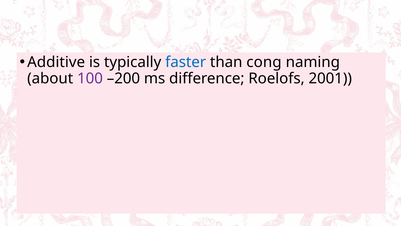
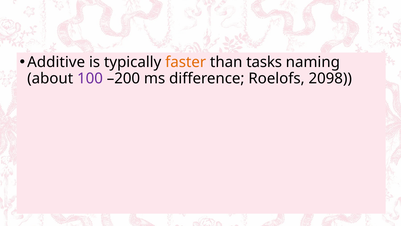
faster colour: blue -> orange (186, 62)
cong: cong -> tasks (264, 62)
2001: 2001 -> 2098 (330, 78)
